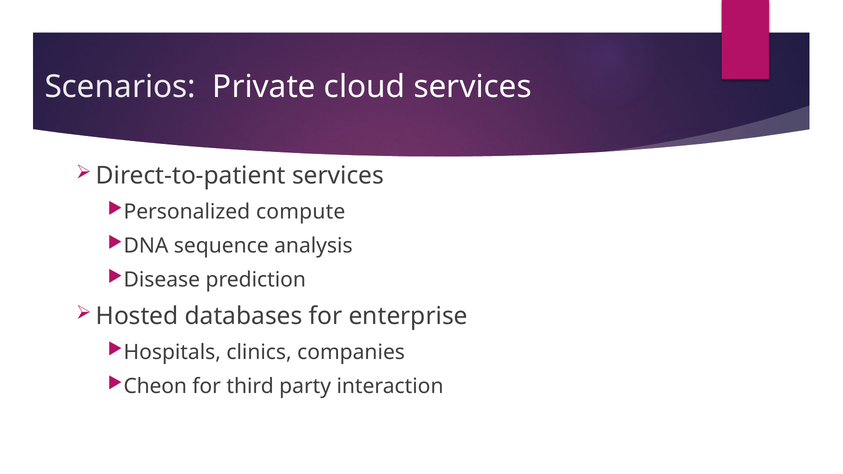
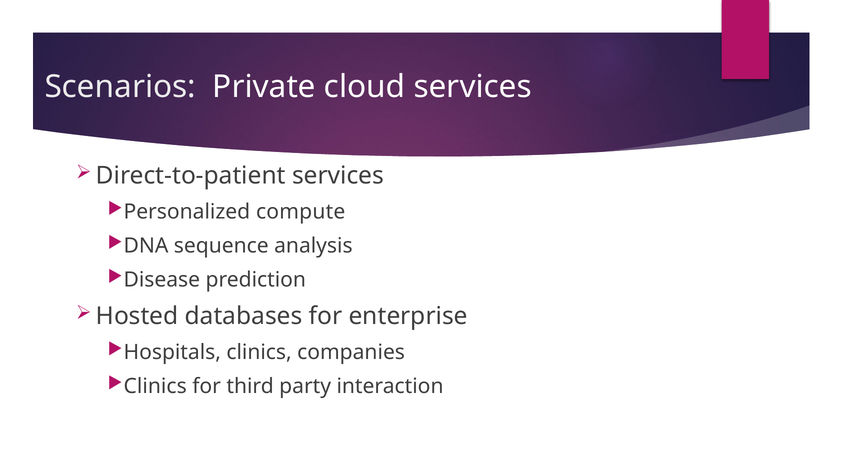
Cheon: Cheon -> Clinics (155, 386)
